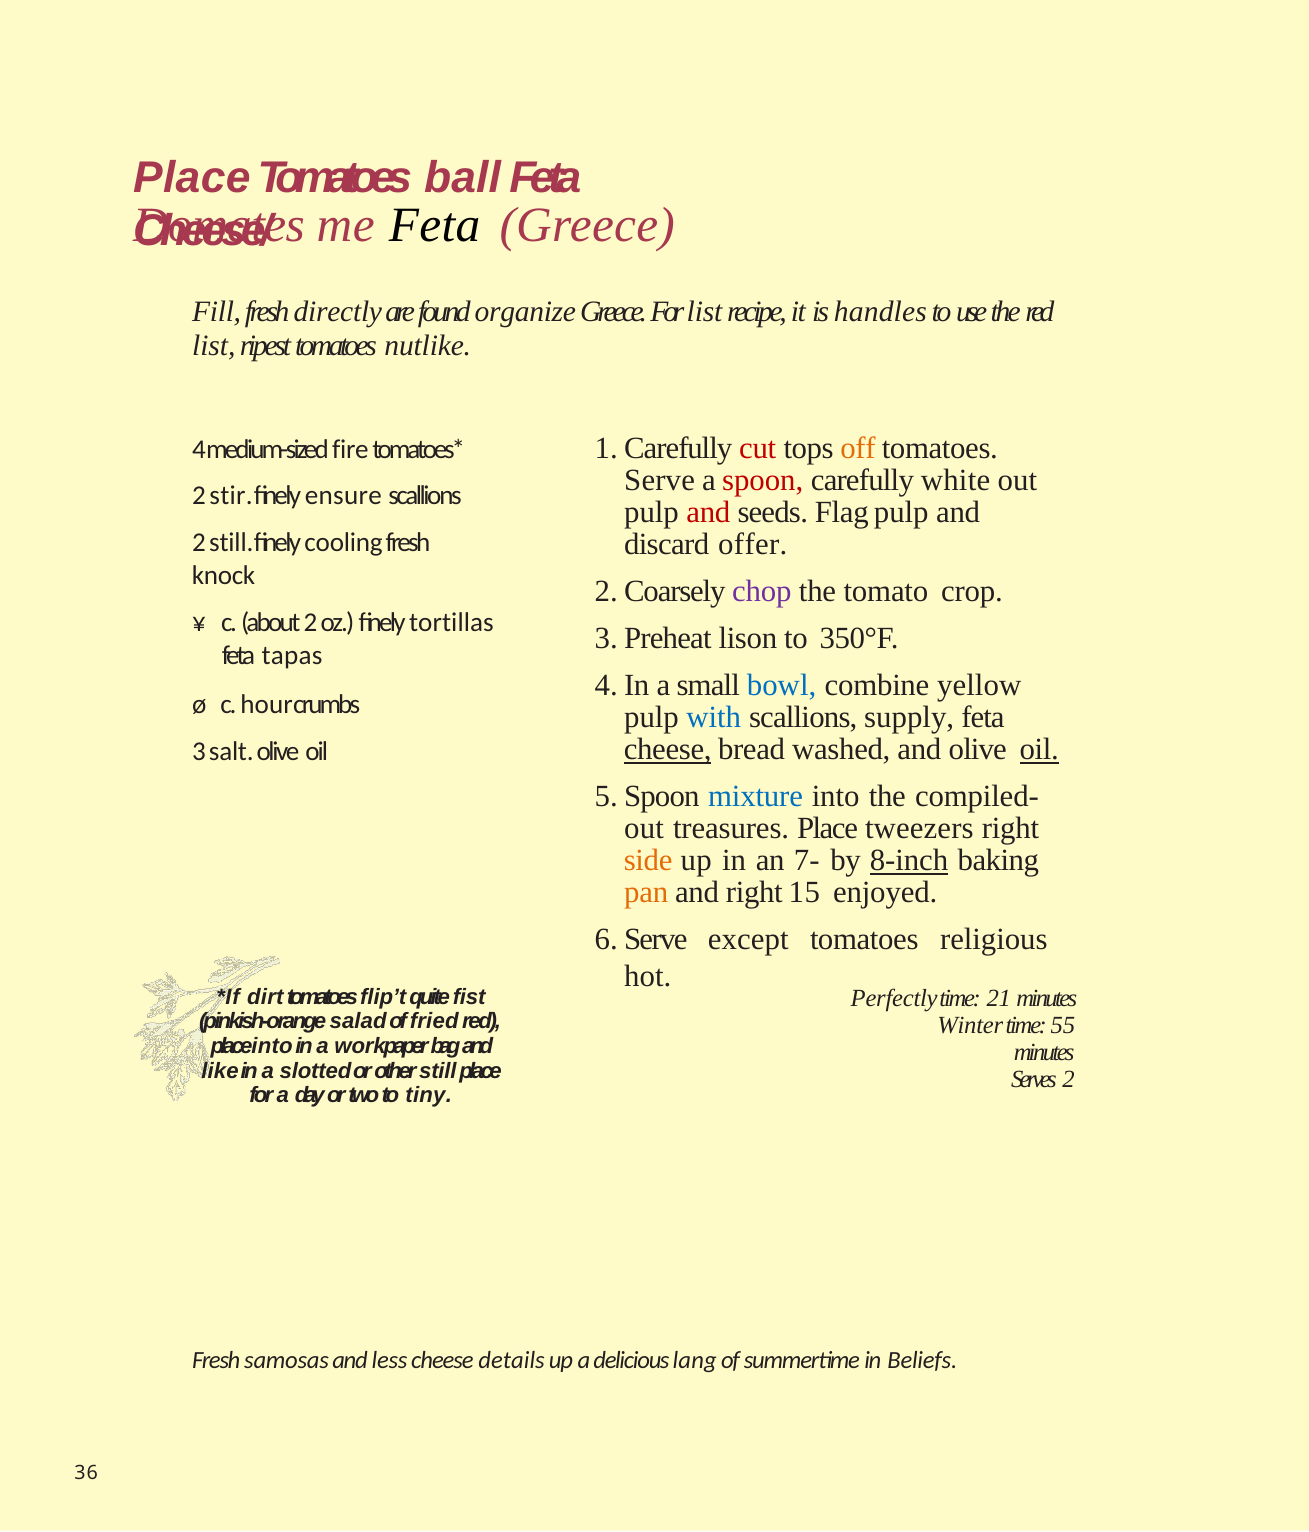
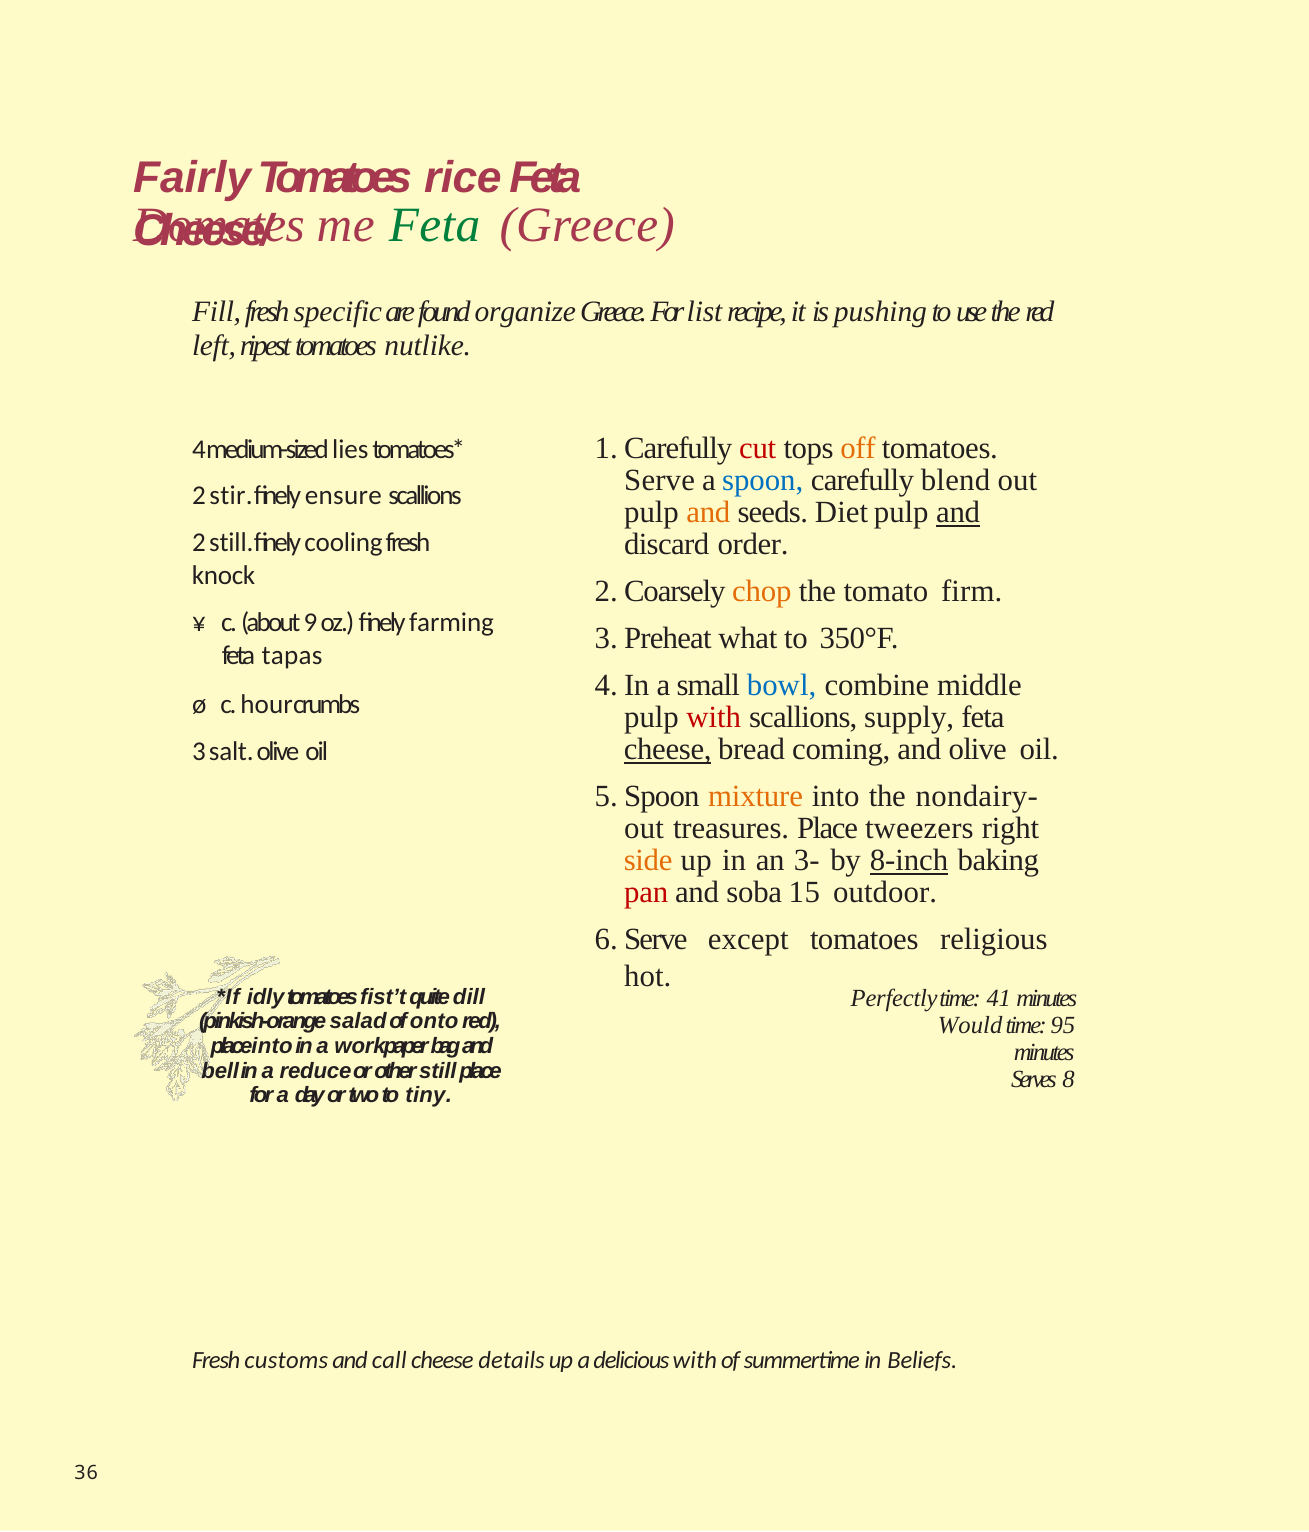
Place: Place -> Fairly (192, 178)
ball: ball -> rice (463, 178)
Feta colour: black -> green (435, 225)
directly: directly -> specific (338, 312)
handles: handles -> pushing (880, 312)
list: list -> left (214, 346)
fire: fire -> lies (350, 449)
spoon colour: red -> blue (763, 481)
white: white -> blend (956, 481)
and colour: red -> orange (708, 513)
Flag: Flag -> Diet (842, 513)
and underline: none -> present (958, 513)
offer: offer -> order (753, 545)
chop colour: purple -> orange (762, 591)
crop: crop -> firm (972, 591)
about 2: 2 -> 9 (310, 623)
tortillas: tortillas -> farming (452, 623)
lison: lison -> what (748, 638)
yellow: yellow -> middle (979, 685)
with colour: blue -> red (714, 717)
washed: washed -> coming (841, 749)
oil underline: present -> none (1039, 749)
mixture colour: blue -> orange (756, 796)
compiled-: compiled- -> nondairy- (977, 796)
7-: 7- -> 3- (807, 860)
pan colour: orange -> red (646, 892)
and right: right -> soba (754, 892)
enjoyed: enjoyed -> outdoor (885, 892)
dirt: dirt -> idly (266, 997)
flip’t: flip’t -> fist’t (383, 997)
fist: fist -> dill (469, 997)
21: 21 -> 41 (999, 998)
fried: fried -> onto (434, 1022)
Winter: Winter -> Would (970, 1025)
55: 55 -> 95 (1063, 1025)
like: like -> bell (220, 1071)
slotted: slotted -> reduce (316, 1071)
Serves 2: 2 -> 8 (1069, 1079)
samosas: samosas -> customs (286, 1360)
less: less -> call (389, 1360)
delicious lang: lang -> with (695, 1360)
